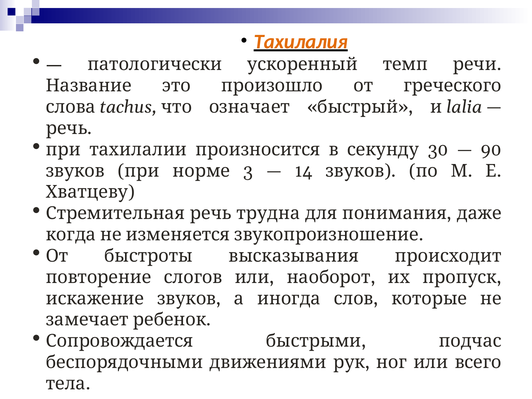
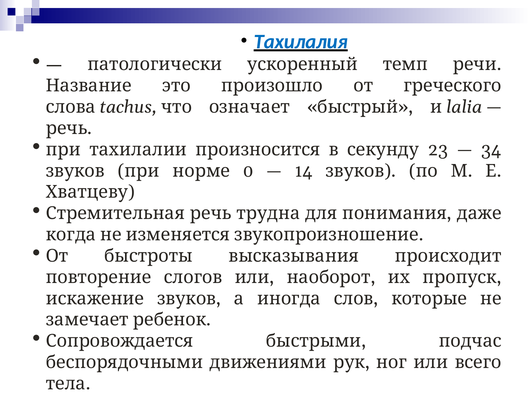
Тахилалия colour: orange -> blue (301, 42)
30: 30 -> 23 (438, 150)
90: 90 -> 34 (491, 150)
3: 3 -> 0 (248, 171)
